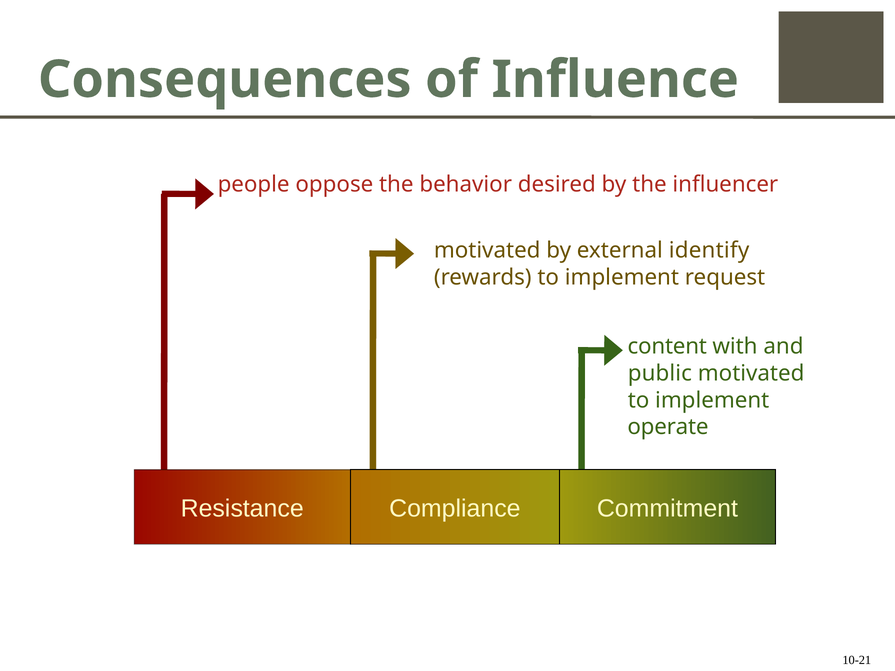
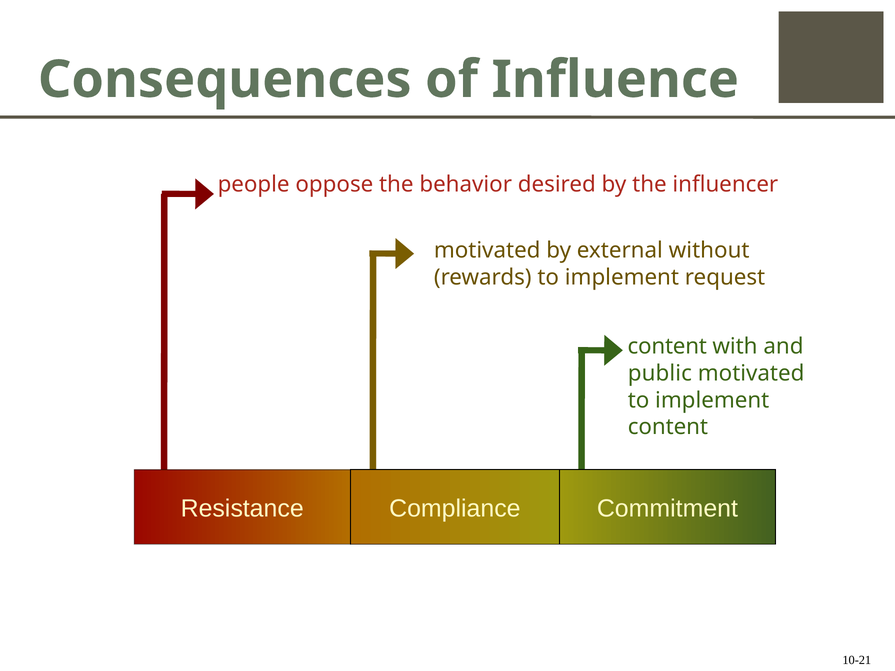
identify: identify -> without (709, 251)
operate: operate -> content (668, 427)
